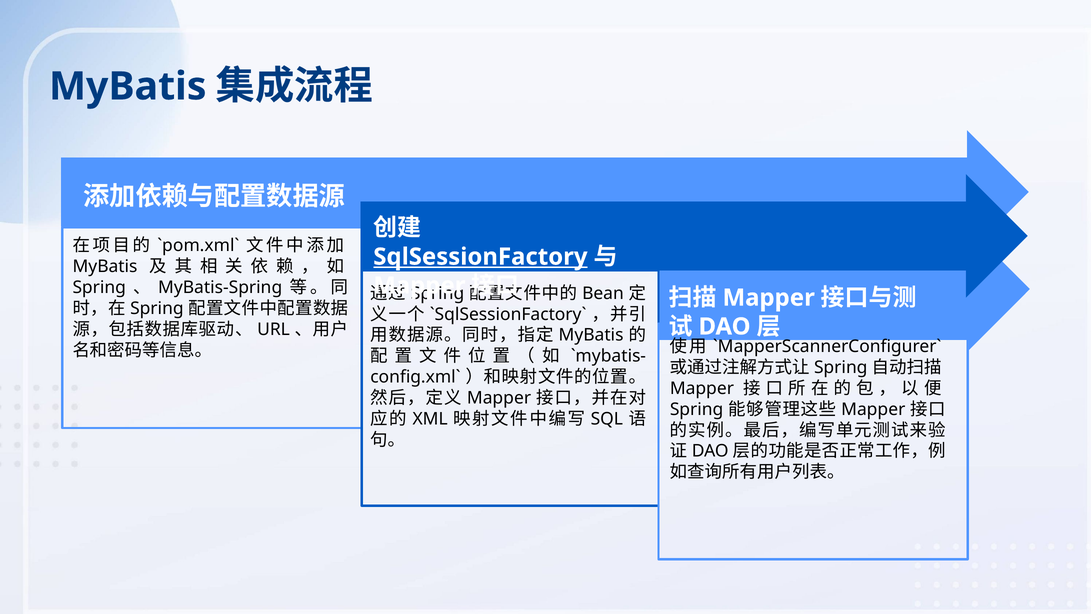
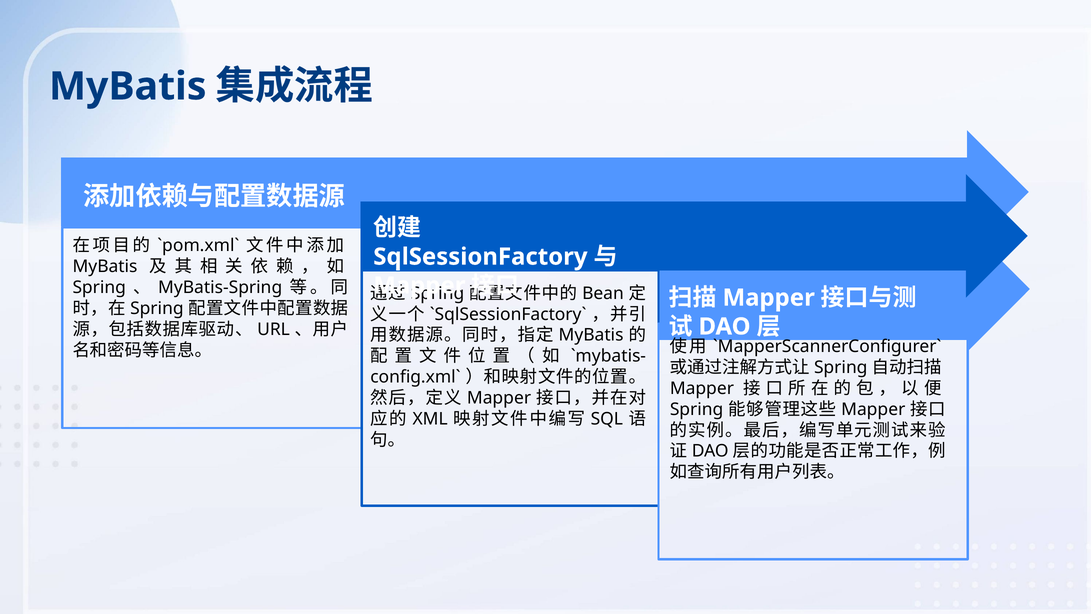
SqlSessionFactory underline: present -> none (480, 257)
